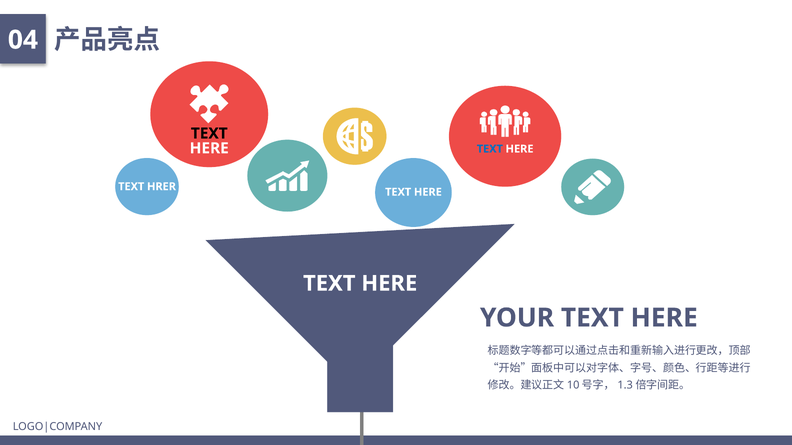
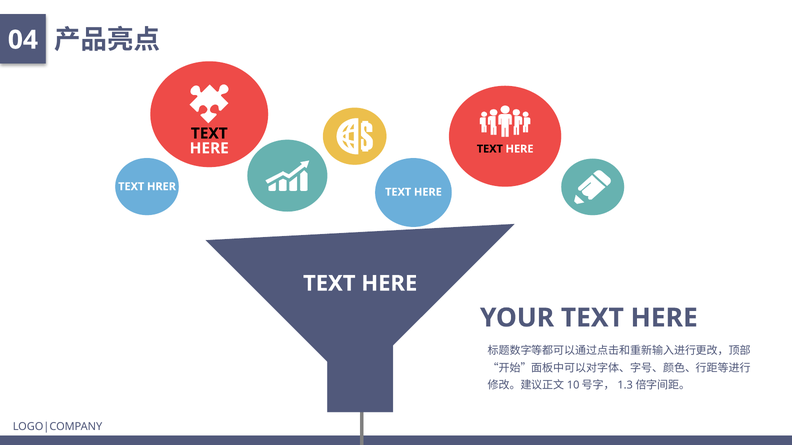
TEXT colour: blue -> black (490, 149)
